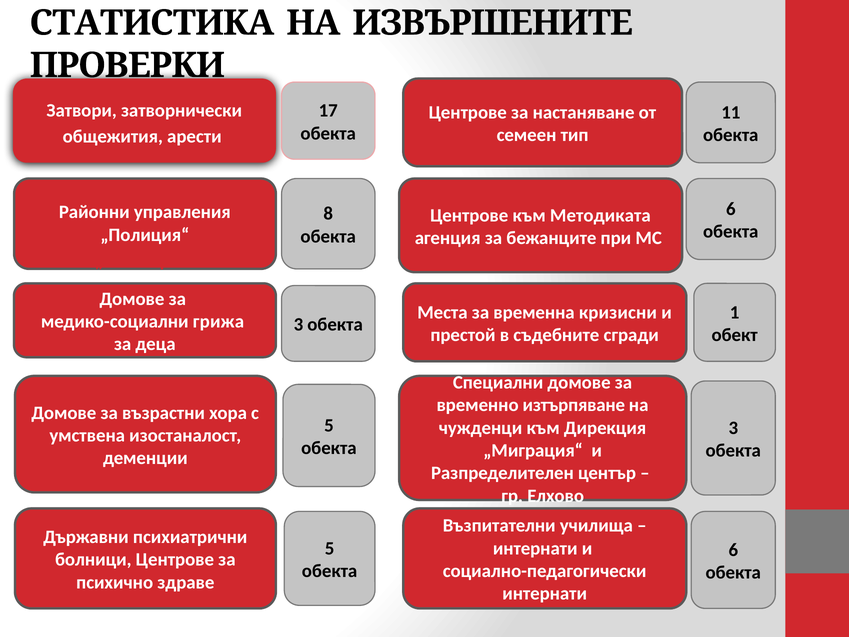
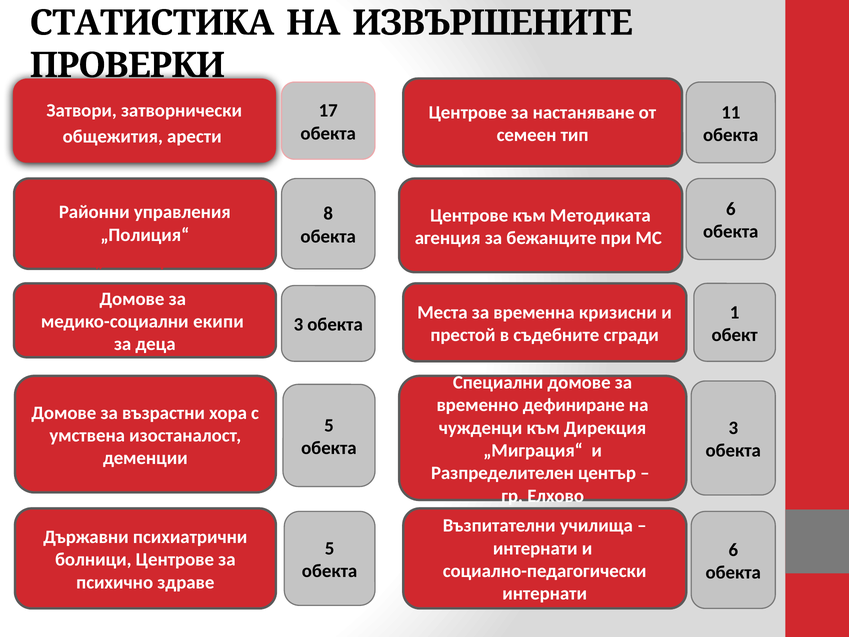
грижа: грижа -> екипи (218, 321)
изтърпяване: изтърпяване -> дефиниране (574, 405)
